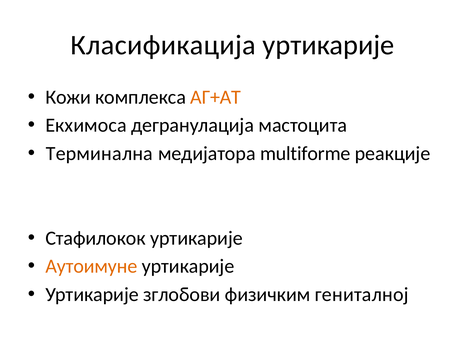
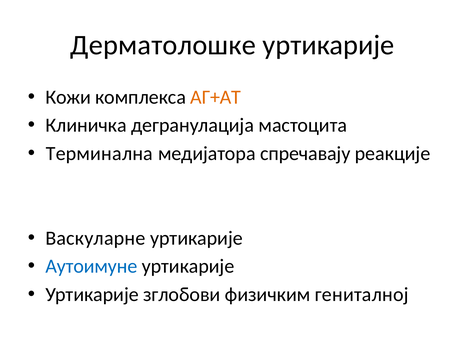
Класификација: Класификација -> Дерматолошке (163, 45)
Екхимоса: Екхимоса -> Клиничка (86, 125)
multiforme: multiforme -> спречавају (305, 153)
Стафилокок: Стафилокок -> Васкуларне (95, 238)
Аутоимуне colour: orange -> blue (91, 266)
